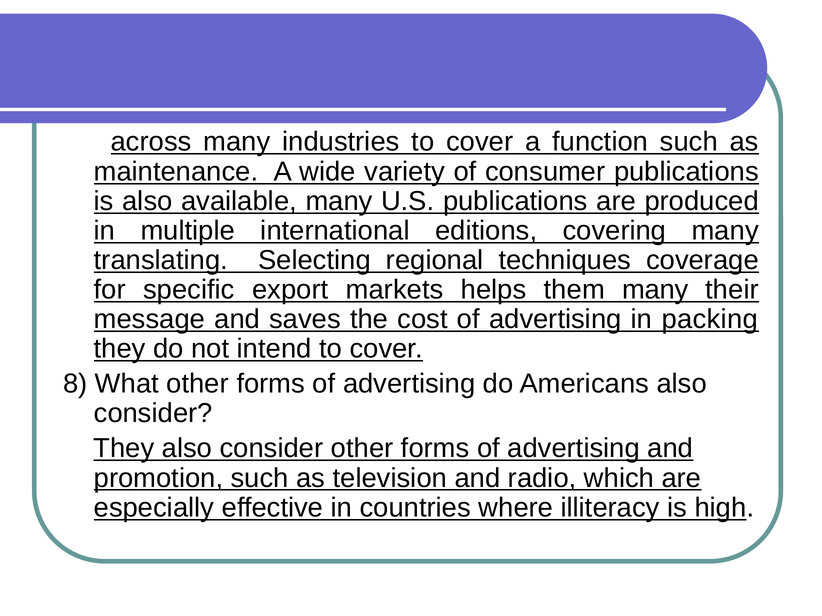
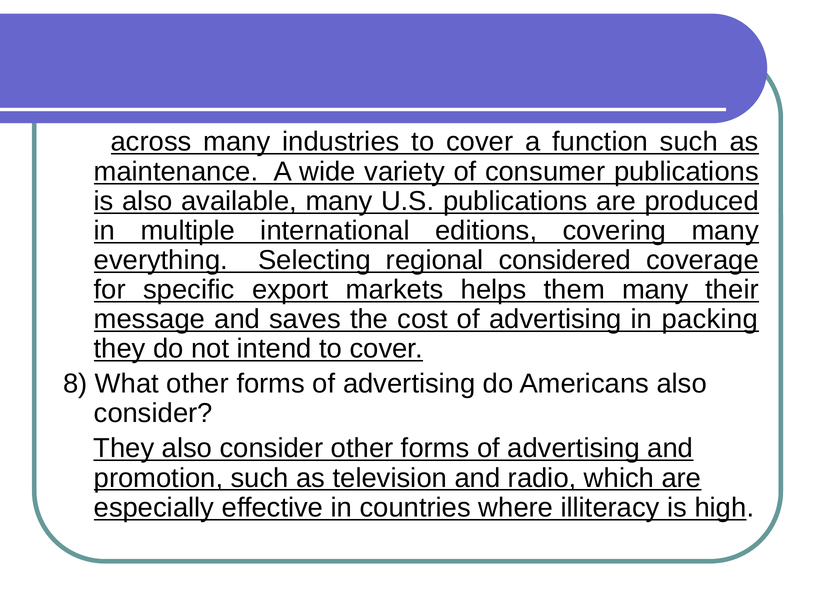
translating: translating -> everything (161, 260)
techniques: techniques -> considered (565, 260)
